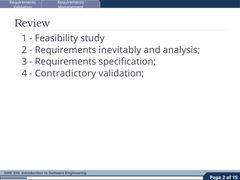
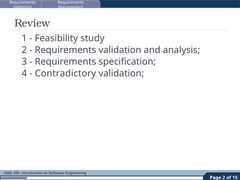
inevitably: inevitably -> validation (120, 50)
